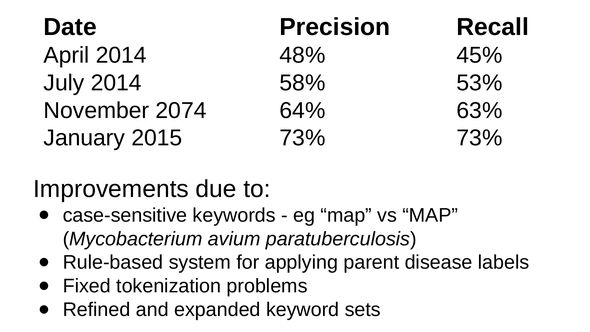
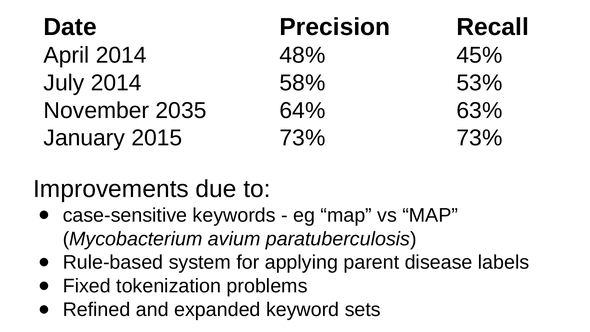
2074: 2074 -> 2035 (181, 110)
